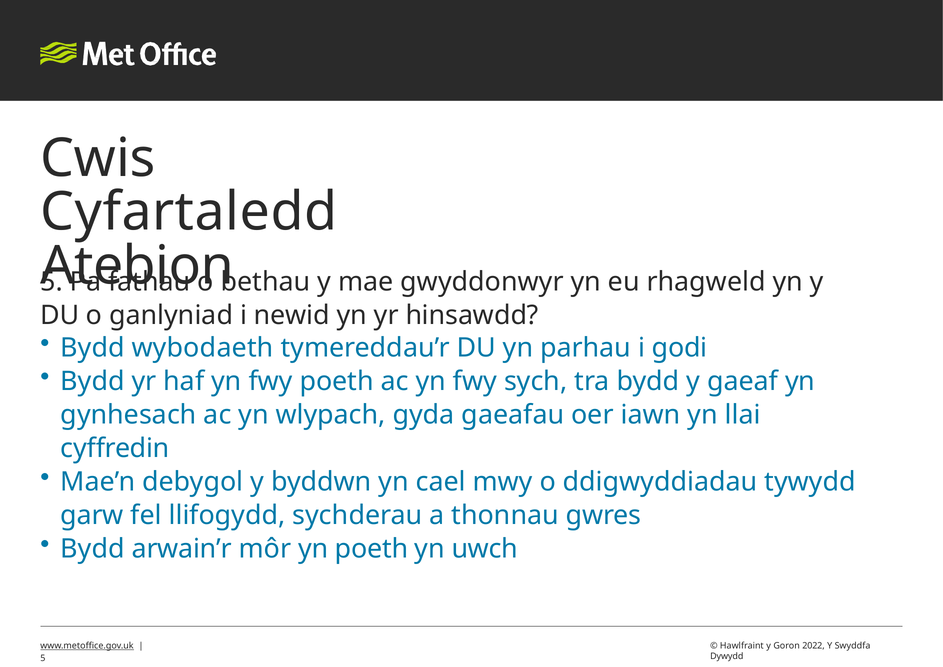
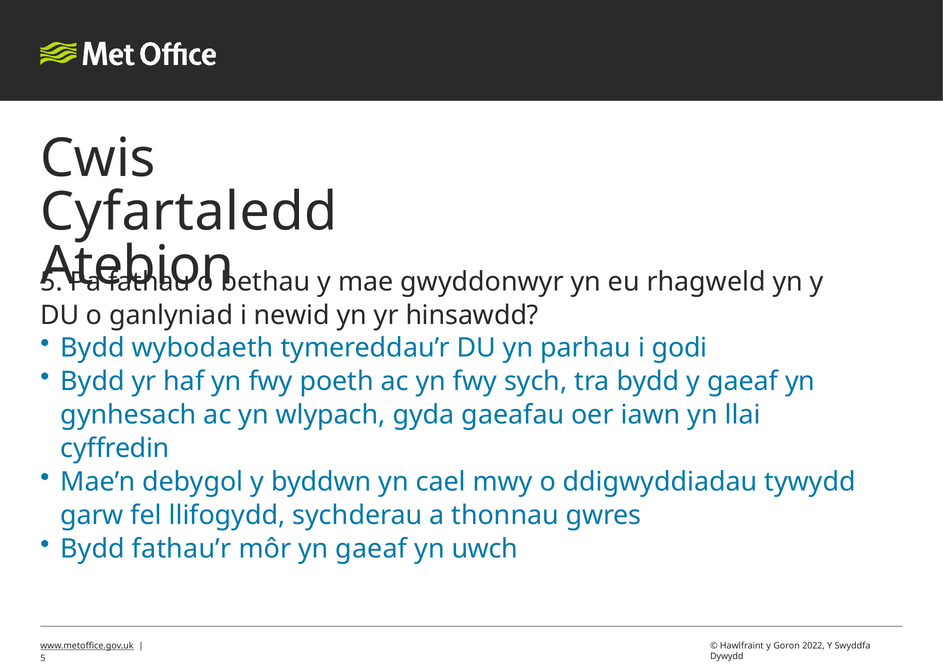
arwain’r: arwain’r -> fathau’r (182, 549)
yn poeth: poeth -> gaeaf (371, 549)
